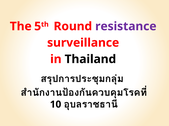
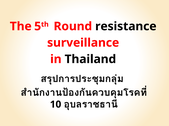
resistance colour: purple -> black (126, 26)
